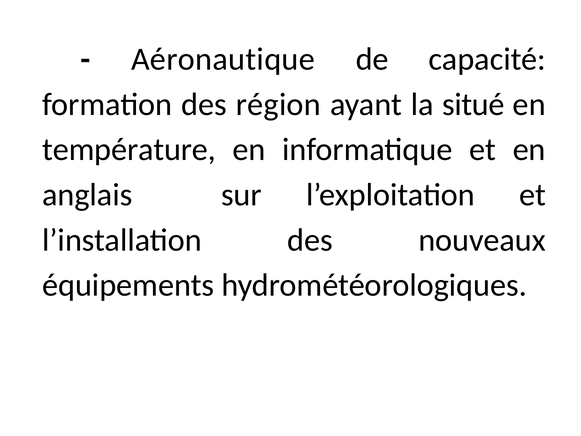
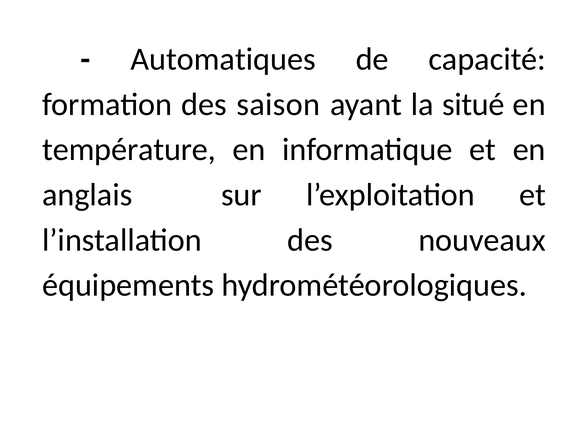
Aéronautique: Aéronautique -> Automatiques (223, 59)
région: région -> saison (278, 104)
